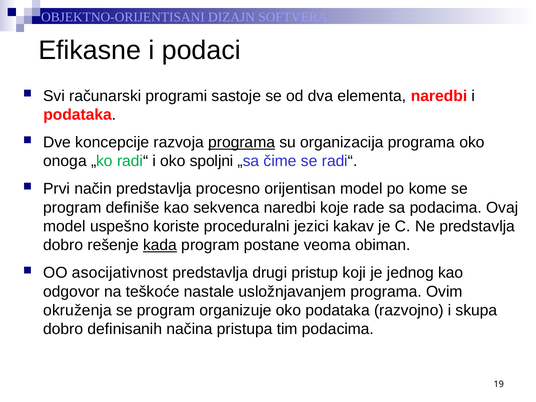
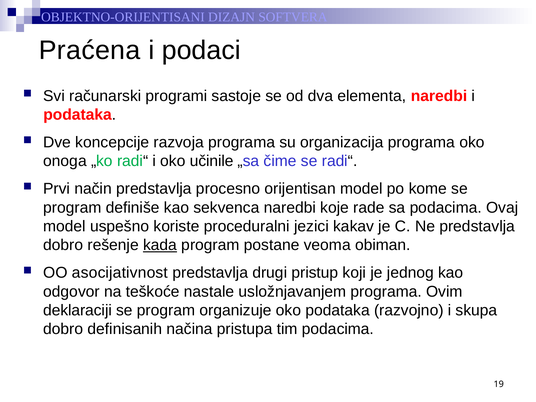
Efikasne: Efikasne -> Praćena (90, 50)
programa underline: present -> none (242, 142)
spoljni: spoljni -> učinile (212, 161)
okruženja: okruženja -> deklaraciji (78, 310)
